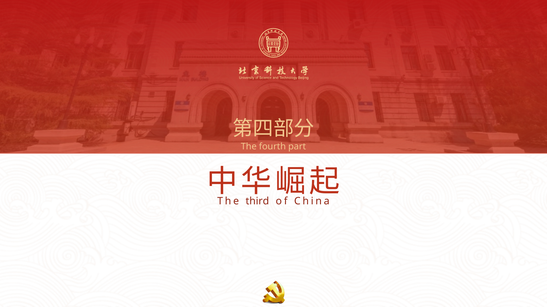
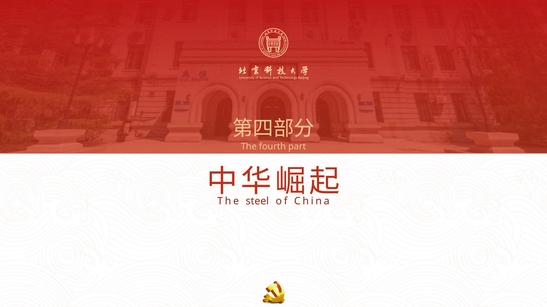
third: third -> steel (257, 201)
